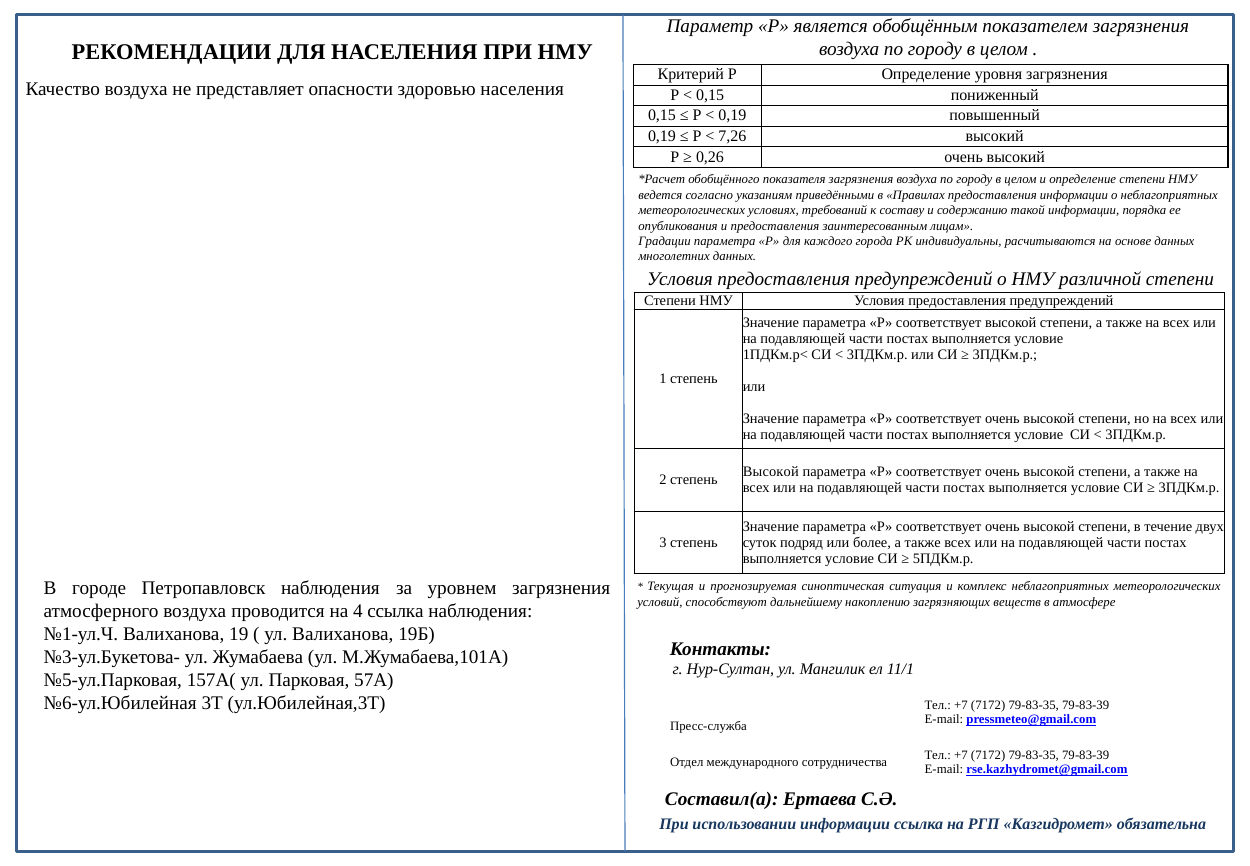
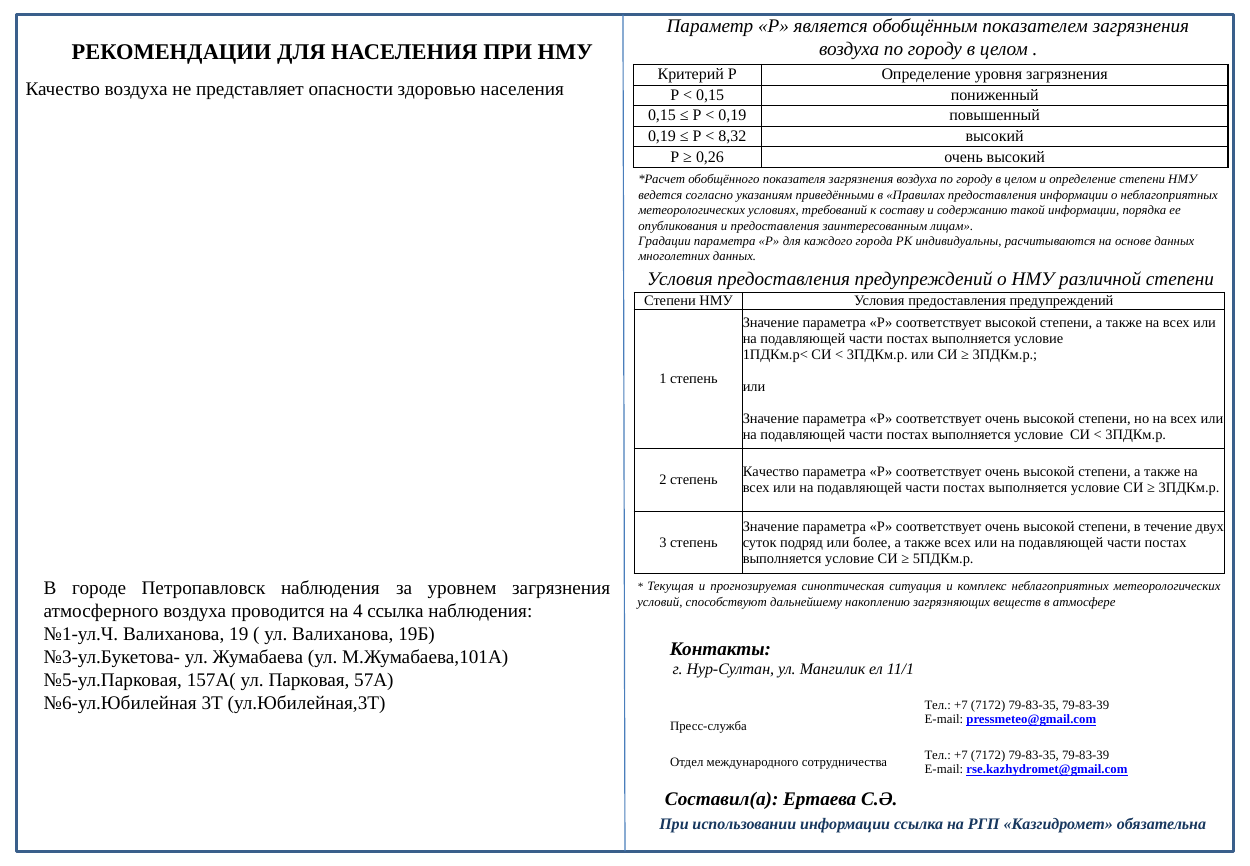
7,26: 7,26 -> 8,32 (732, 136)
Высокой: Высокой -> Качество (771, 472)
